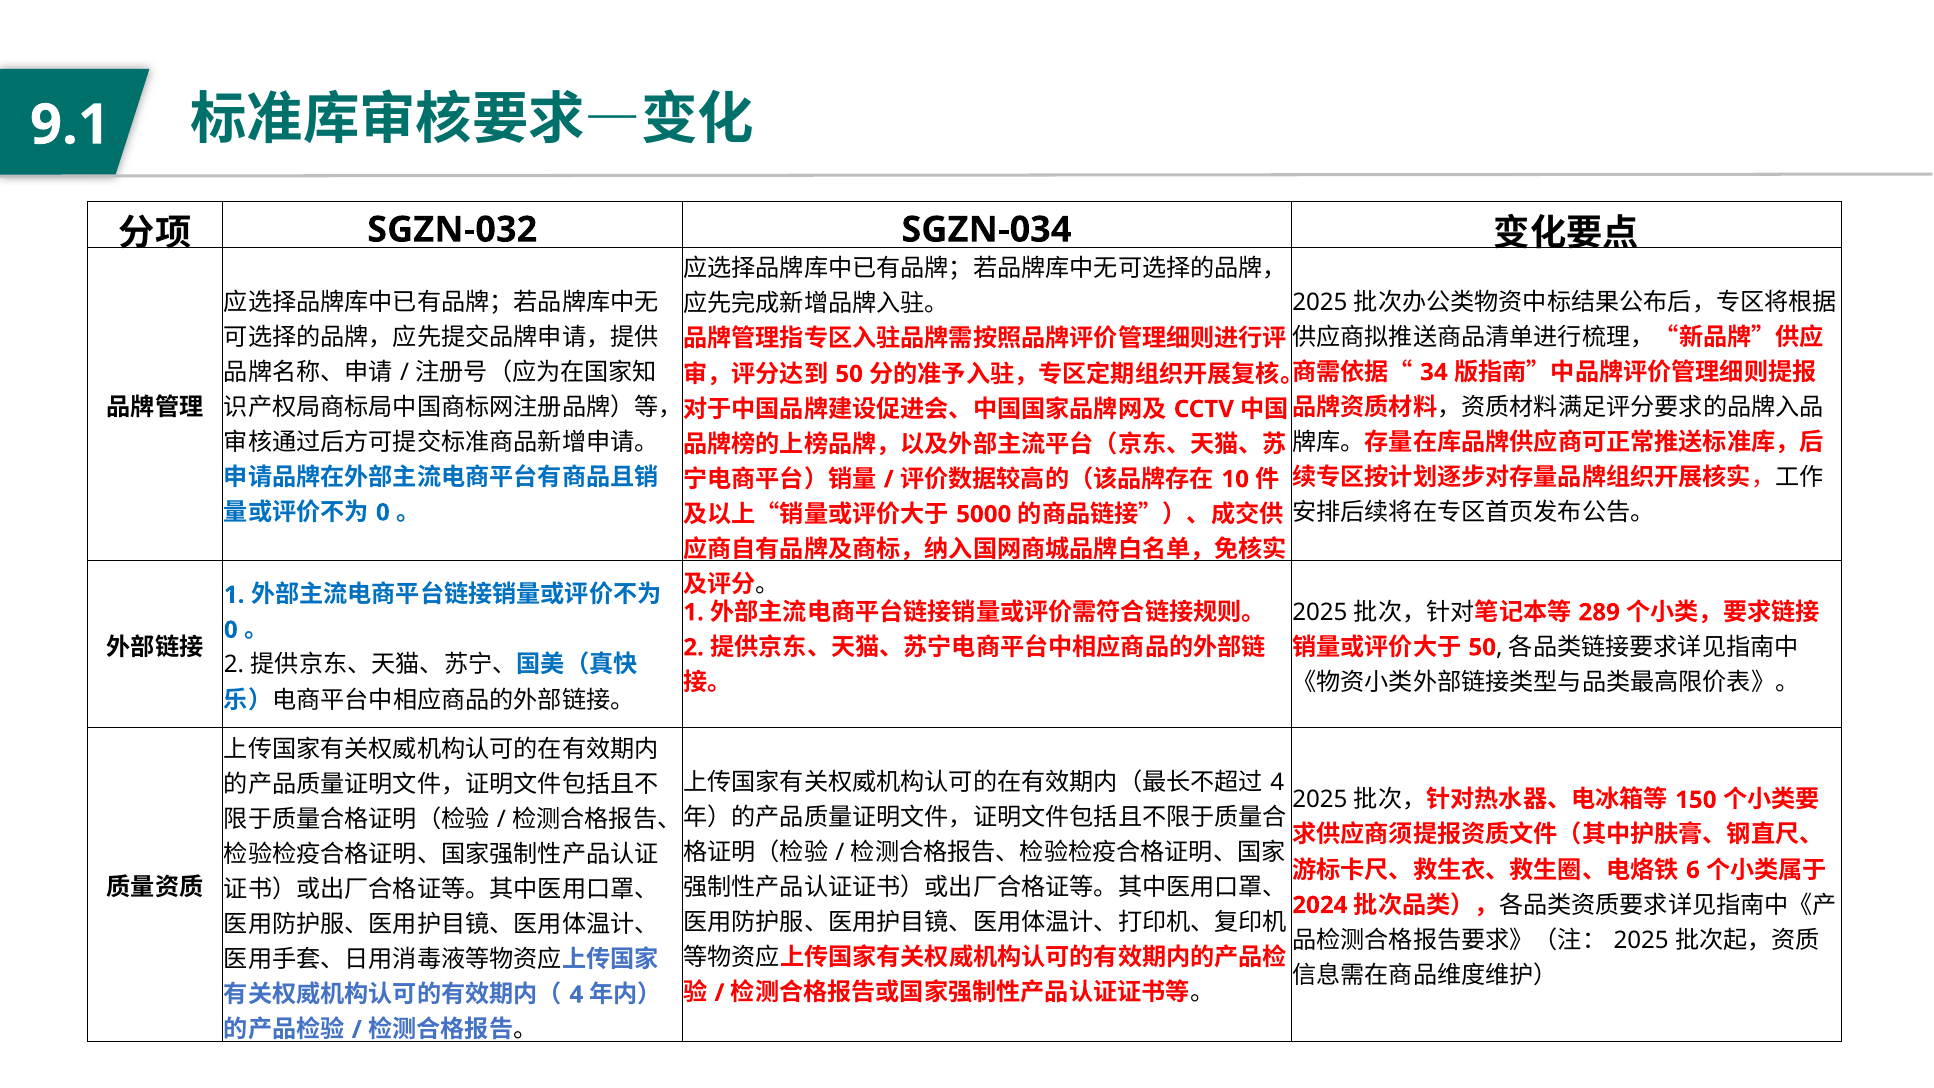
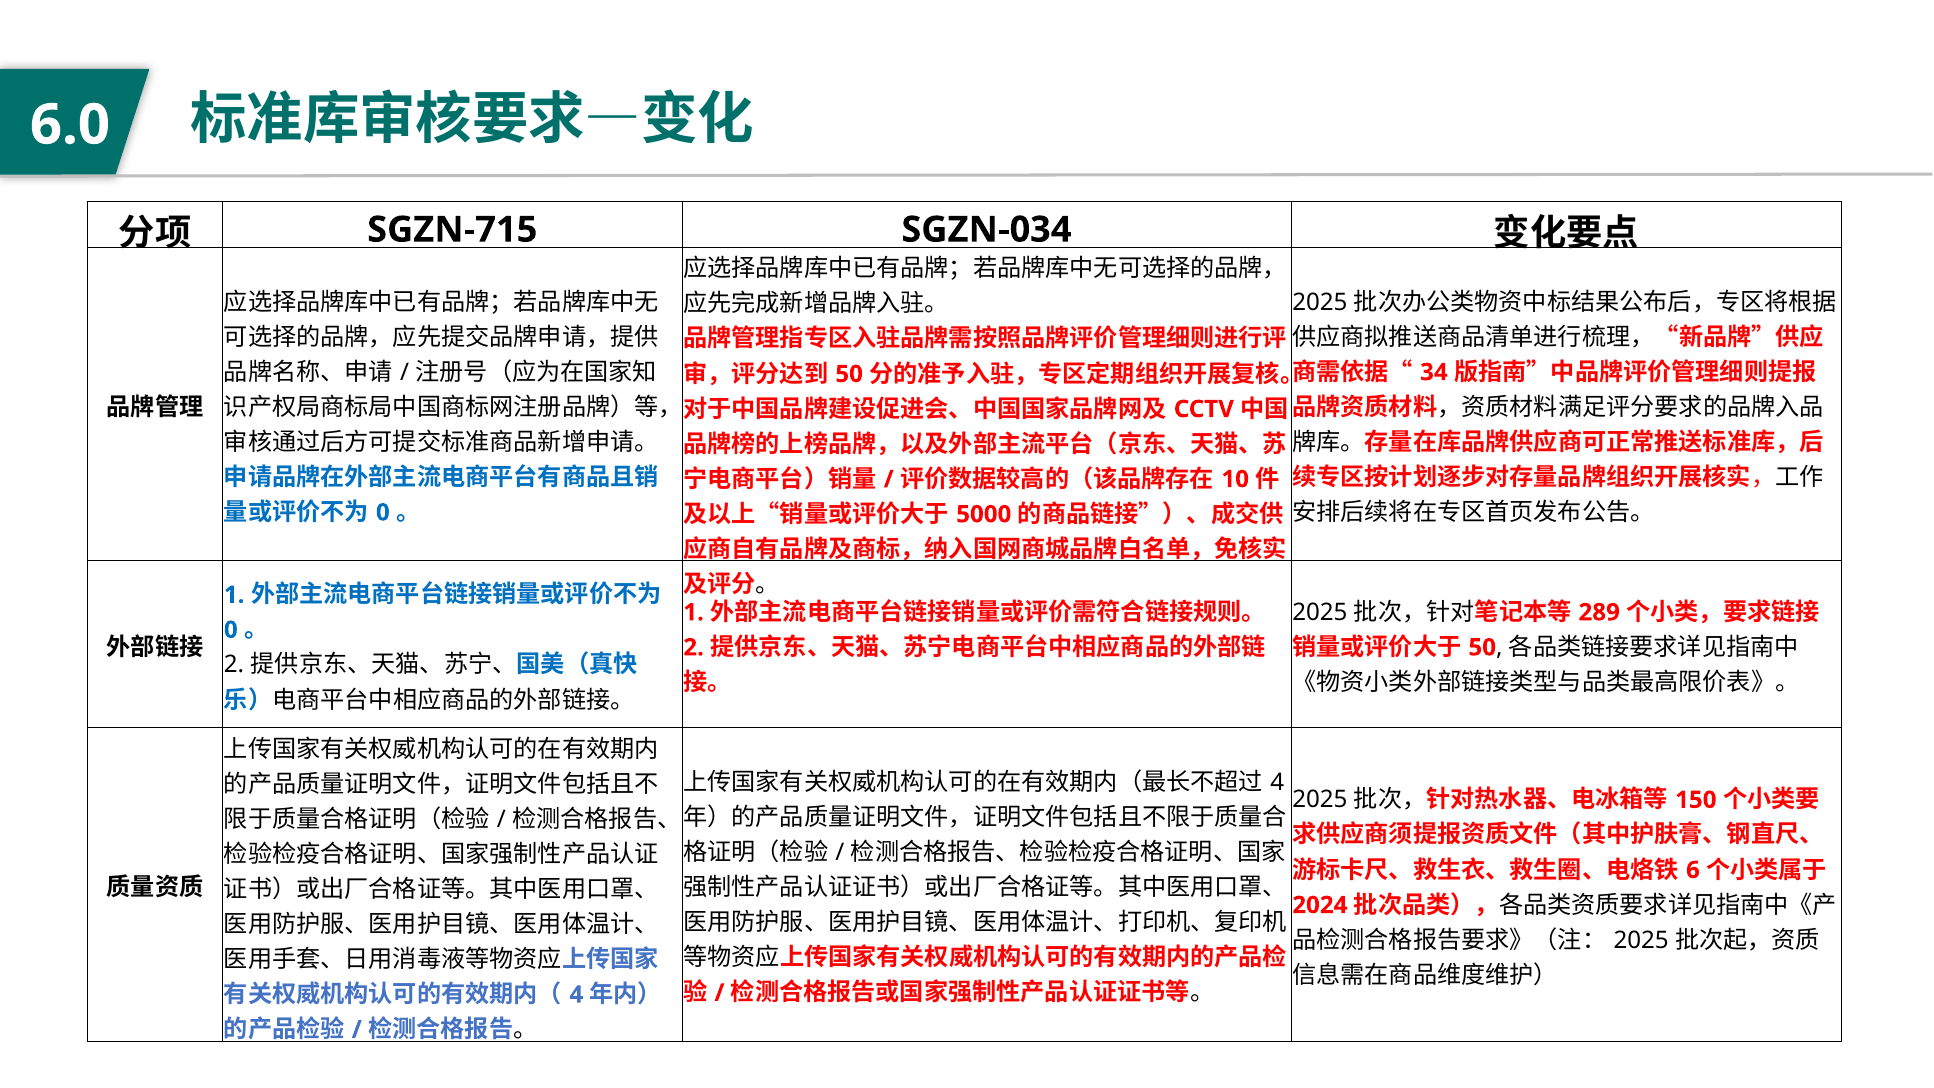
9.1: 9.1 -> 6.0 (70, 125)
SGZN-032: SGZN-032 -> SGZN-715 (452, 230)
